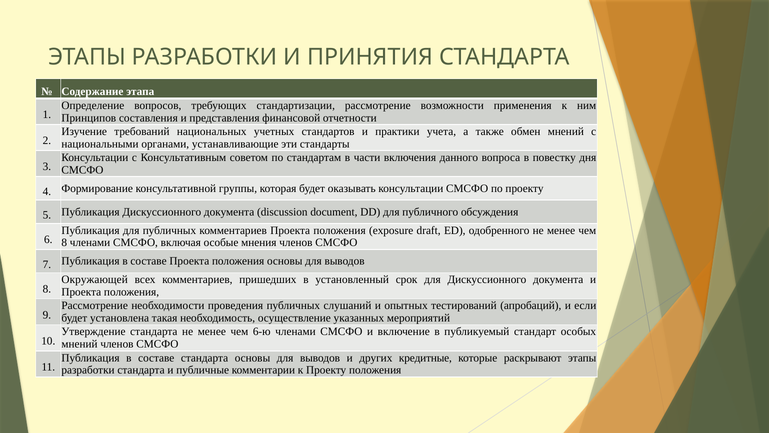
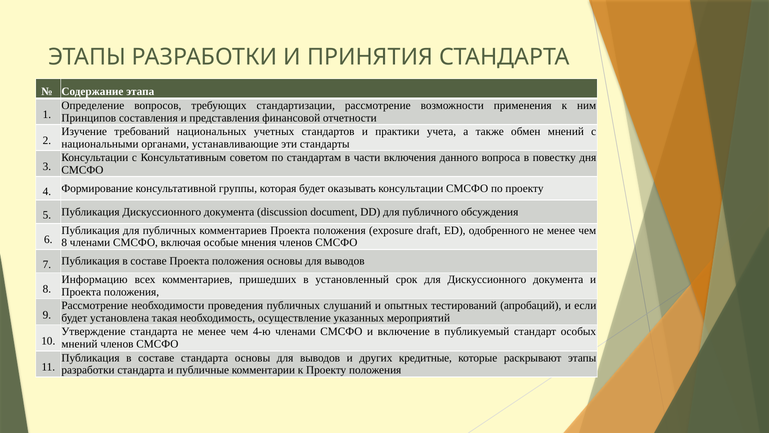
Окружающей: Окружающей -> Информацию (95, 279)
6-ю: 6-ю -> 4-ю (262, 331)
